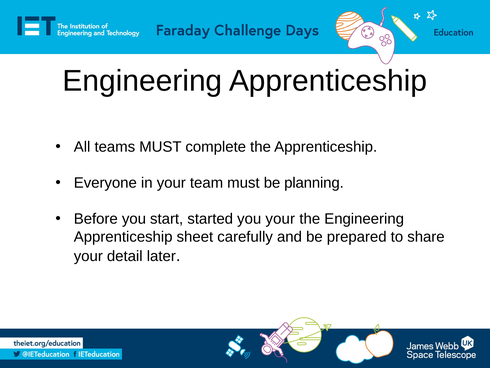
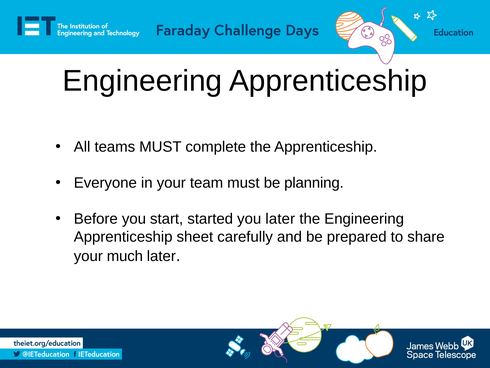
you your: your -> later (280, 219)
detail: detail -> much (125, 256)
